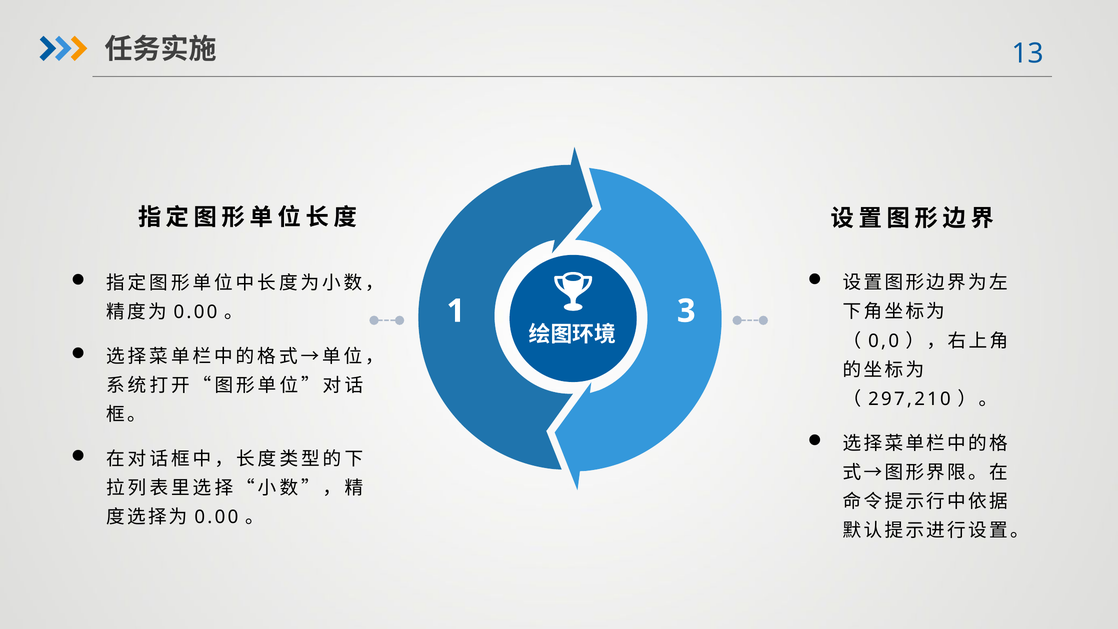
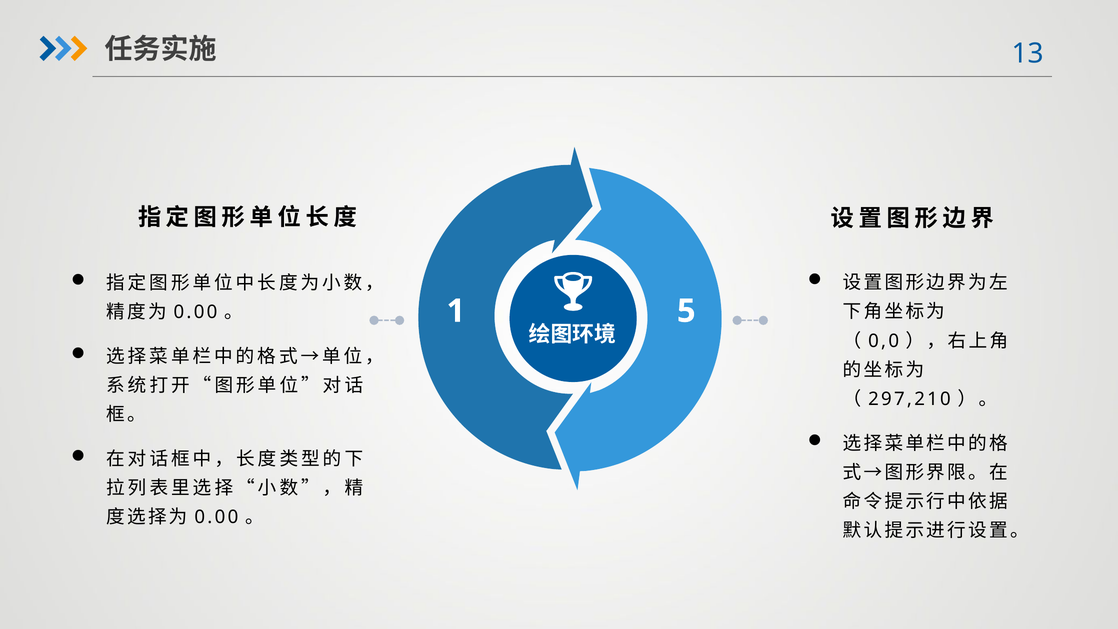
3: 3 -> 5 (686, 311)
